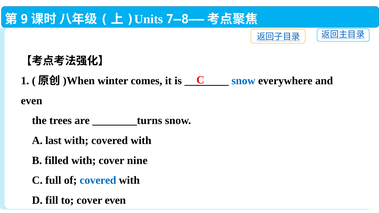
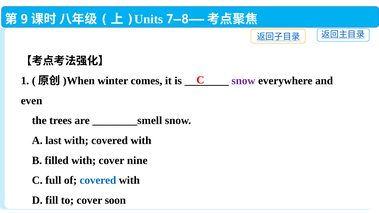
snow colour: blue -> purple (243, 81)
________turns: ________turns -> ________smell (127, 121)
cover even: even -> soon (115, 200)
